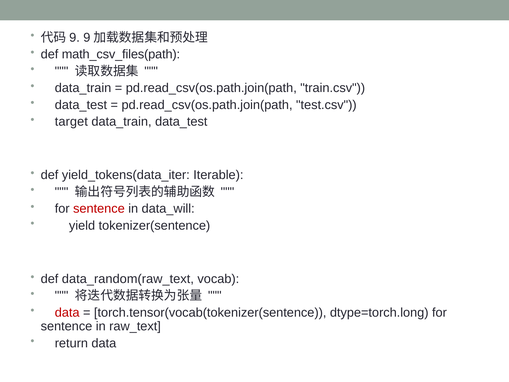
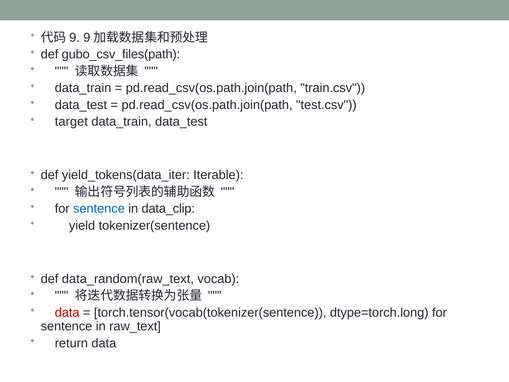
math_csv_files(path: math_csv_files(path -> gubo_csv_files(path (121, 54)
sentence colour: red -> blue (99, 209)
data_will: data_will -> data_clip (168, 209)
